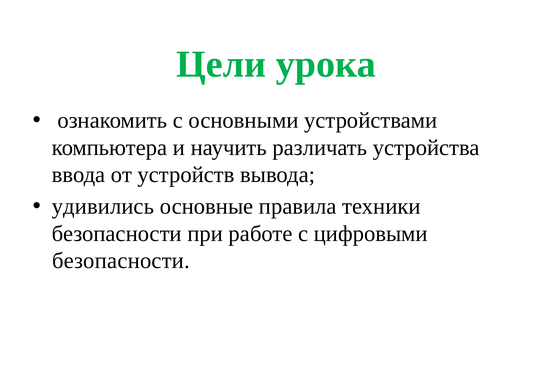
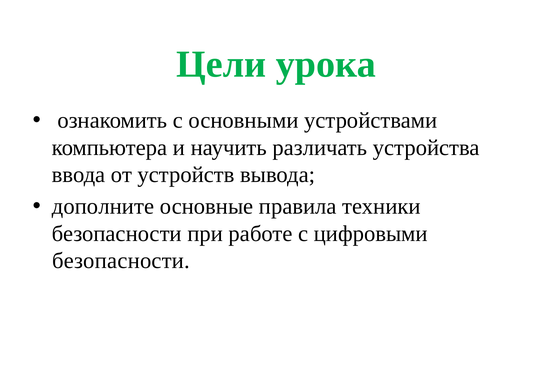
удивились: удивились -> дополните (103, 207)
